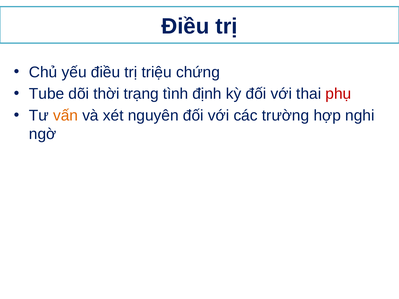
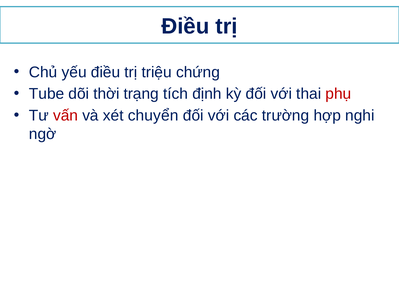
tình: tình -> tích (176, 94)
vấn colour: orange -> red (66, 116)
nguyên: nguyên -> chuyển (153, 116)
